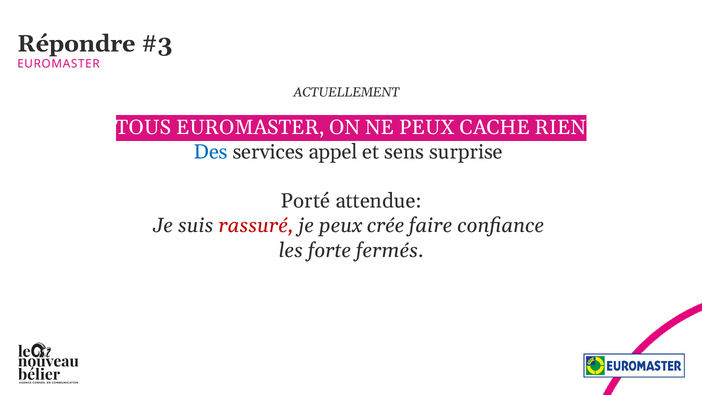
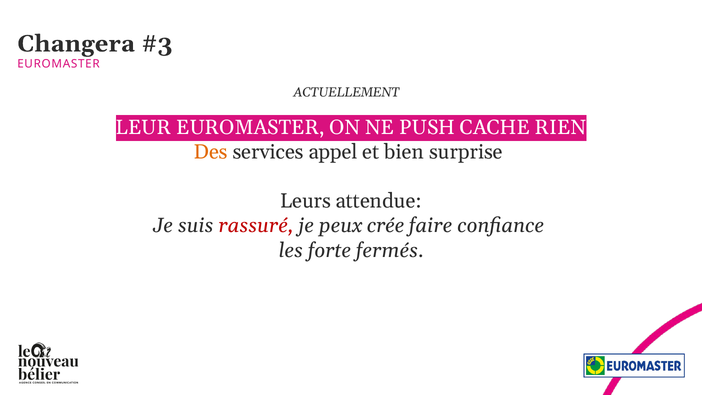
Répondre: Répondre -> Changera (76, 44)
TOUS: TOUS -> LEUR (144, 127)
NE PEUX: PEUX -> PUSH (427, 127)
Des colour: blue -> orange (211, 152)
sens: sens -> bien (404, 152)
Porté: Porté -> Leurs (306, 201)
